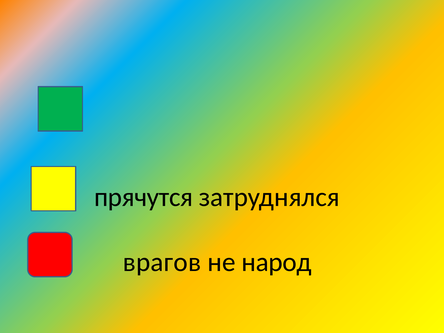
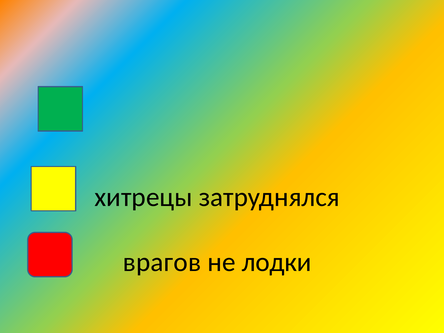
прячутся: прячутся -> хитрецы (143, 197)
народ: народ -> лодки (277, 262)
